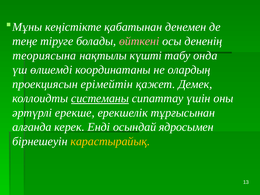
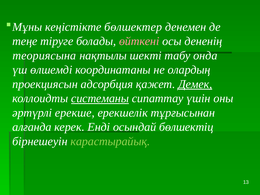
қабатынан: қабатынан -> бөлшектер (133, 27)
күшті: күшті -> шекті (146, 56)
ерімейтін: ерімейтін -> адсорбция (107, 84)
Демек underline: none -> present (195, 84)
ядросымен: ядросымен -> бөлшектіц (186, 127)
карастырайық colour: yellow -> light green (110, 141)
